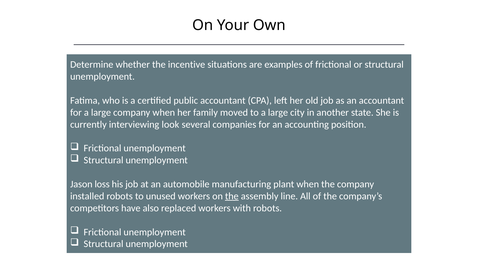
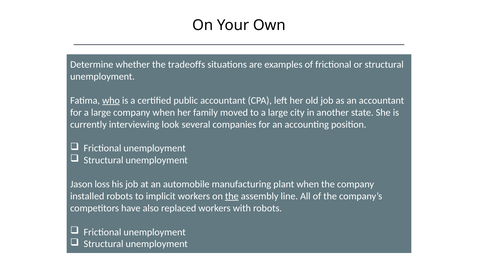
incentive: incentive -> tradeoffs (187, 65)
who underline: none -> present (111, 100)
unused: unused -> implicit (161, 196)
